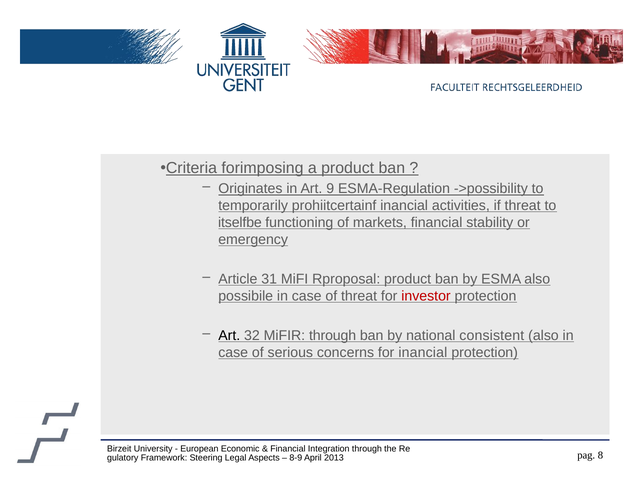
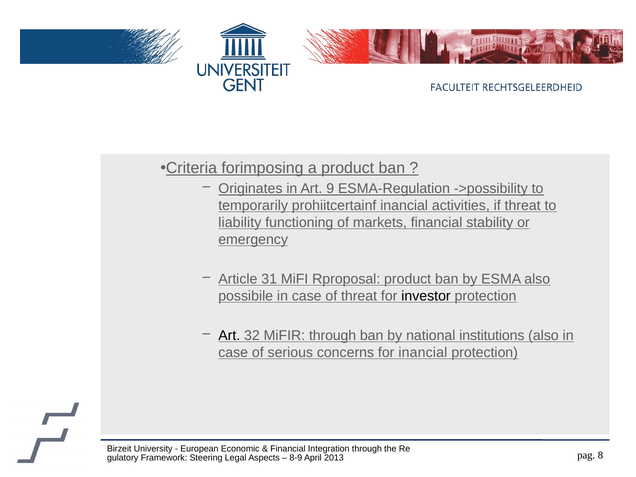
itselfbe: itselfbe -> liability (240, 222)
investor colour: red -> black (426, 296)
consistent: consistent -> institutions (492, 336)
